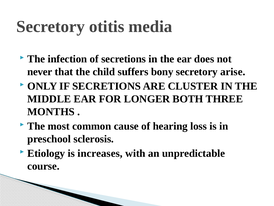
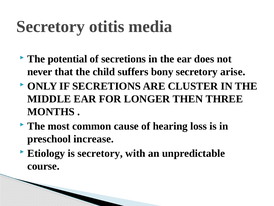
infection: infection -> potential (67, 59)
BOTH: BOTH -> THEN (188, 99)
sclerosis: sclerosis -> increase (94, 139)
is increases: increases -> secretory (100, 153)
